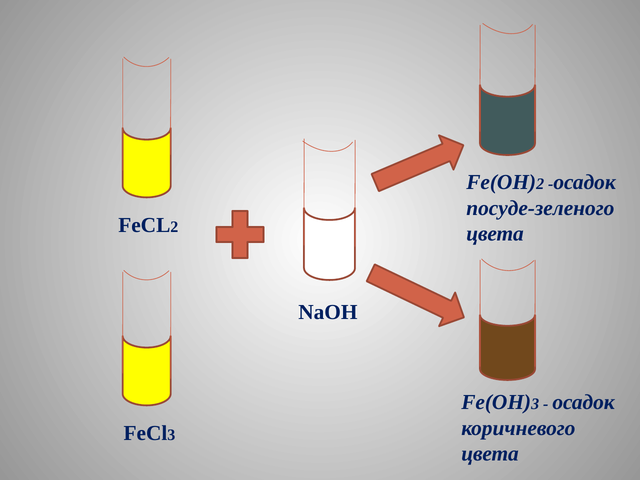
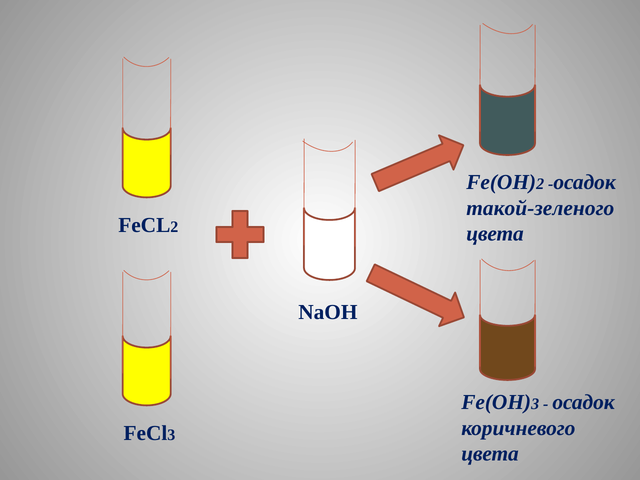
посуде-зеленого: посуде-зеленого -> такой-зеленого (540, 208)
